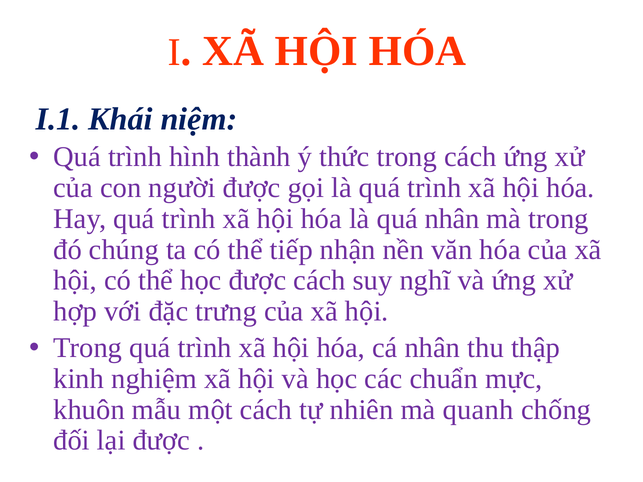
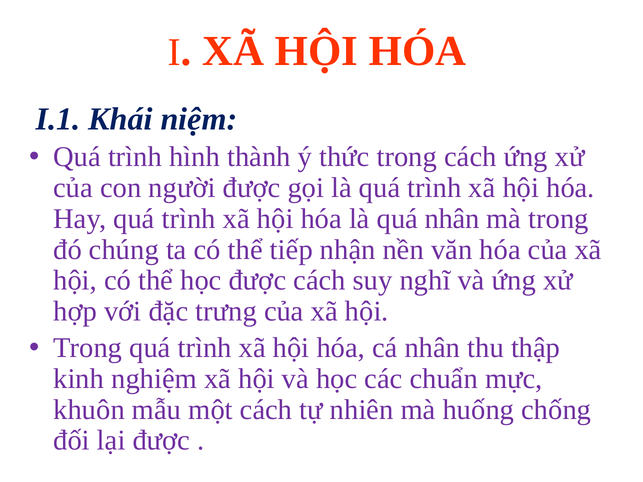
quanh: quanh -> huống (478, 410)
